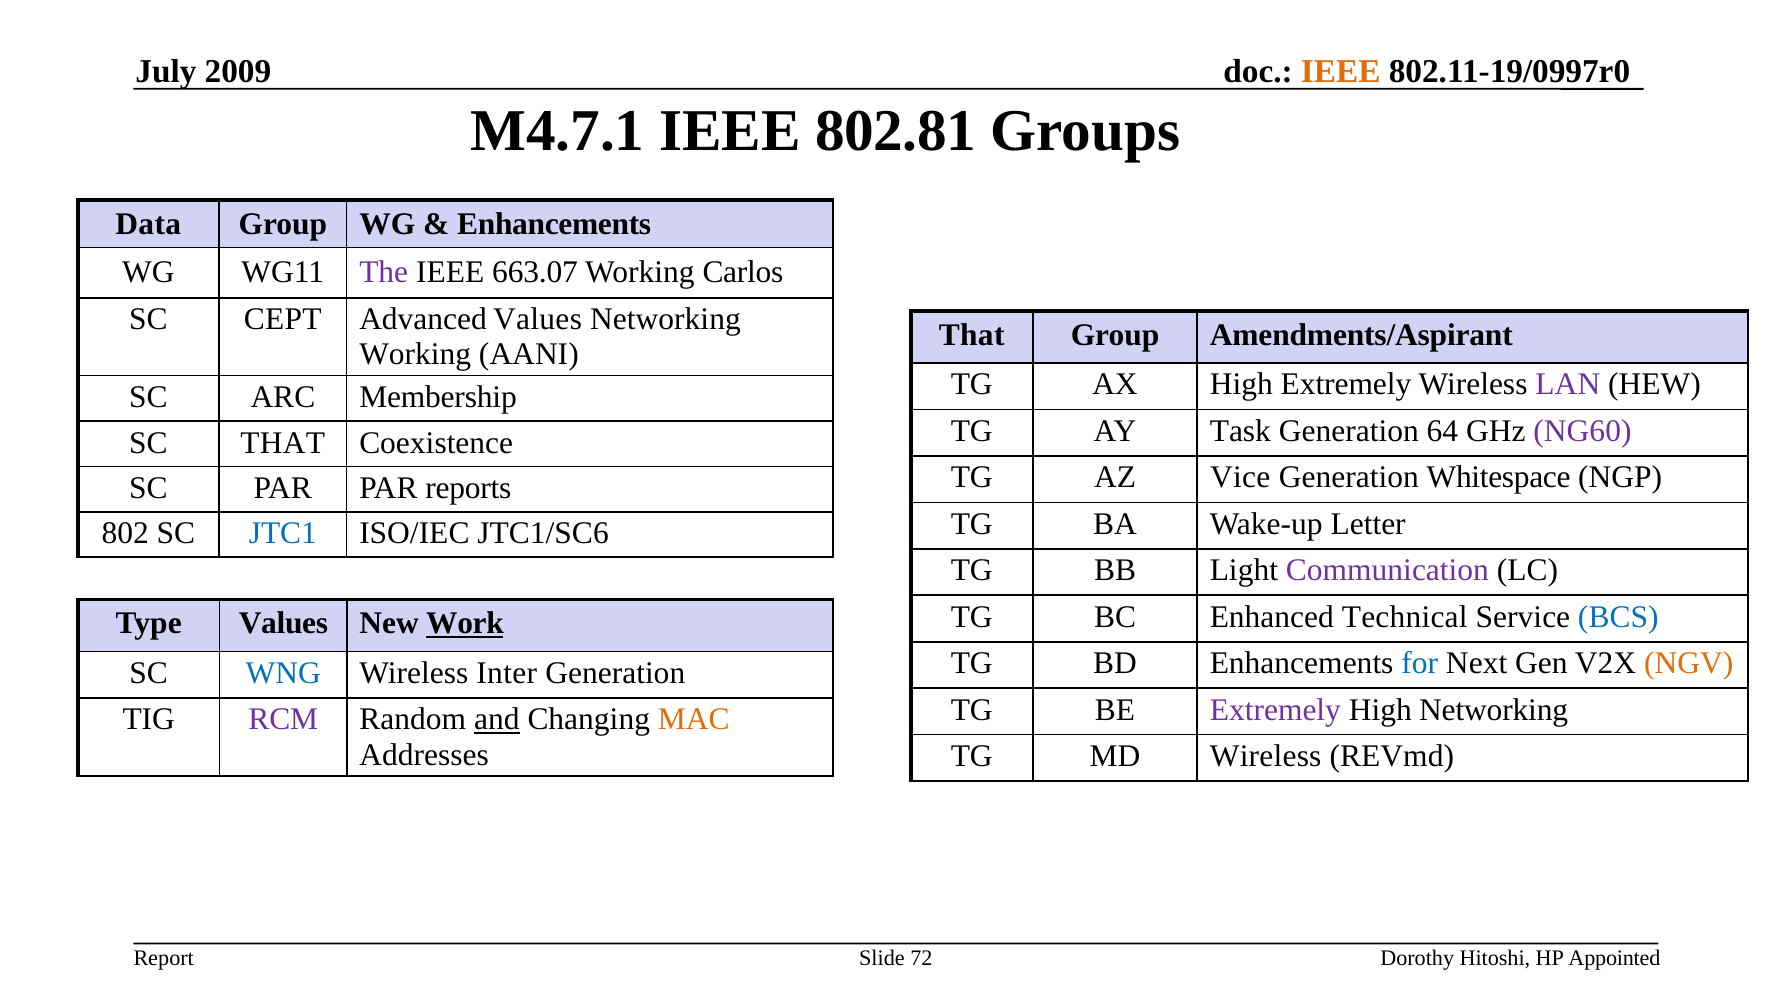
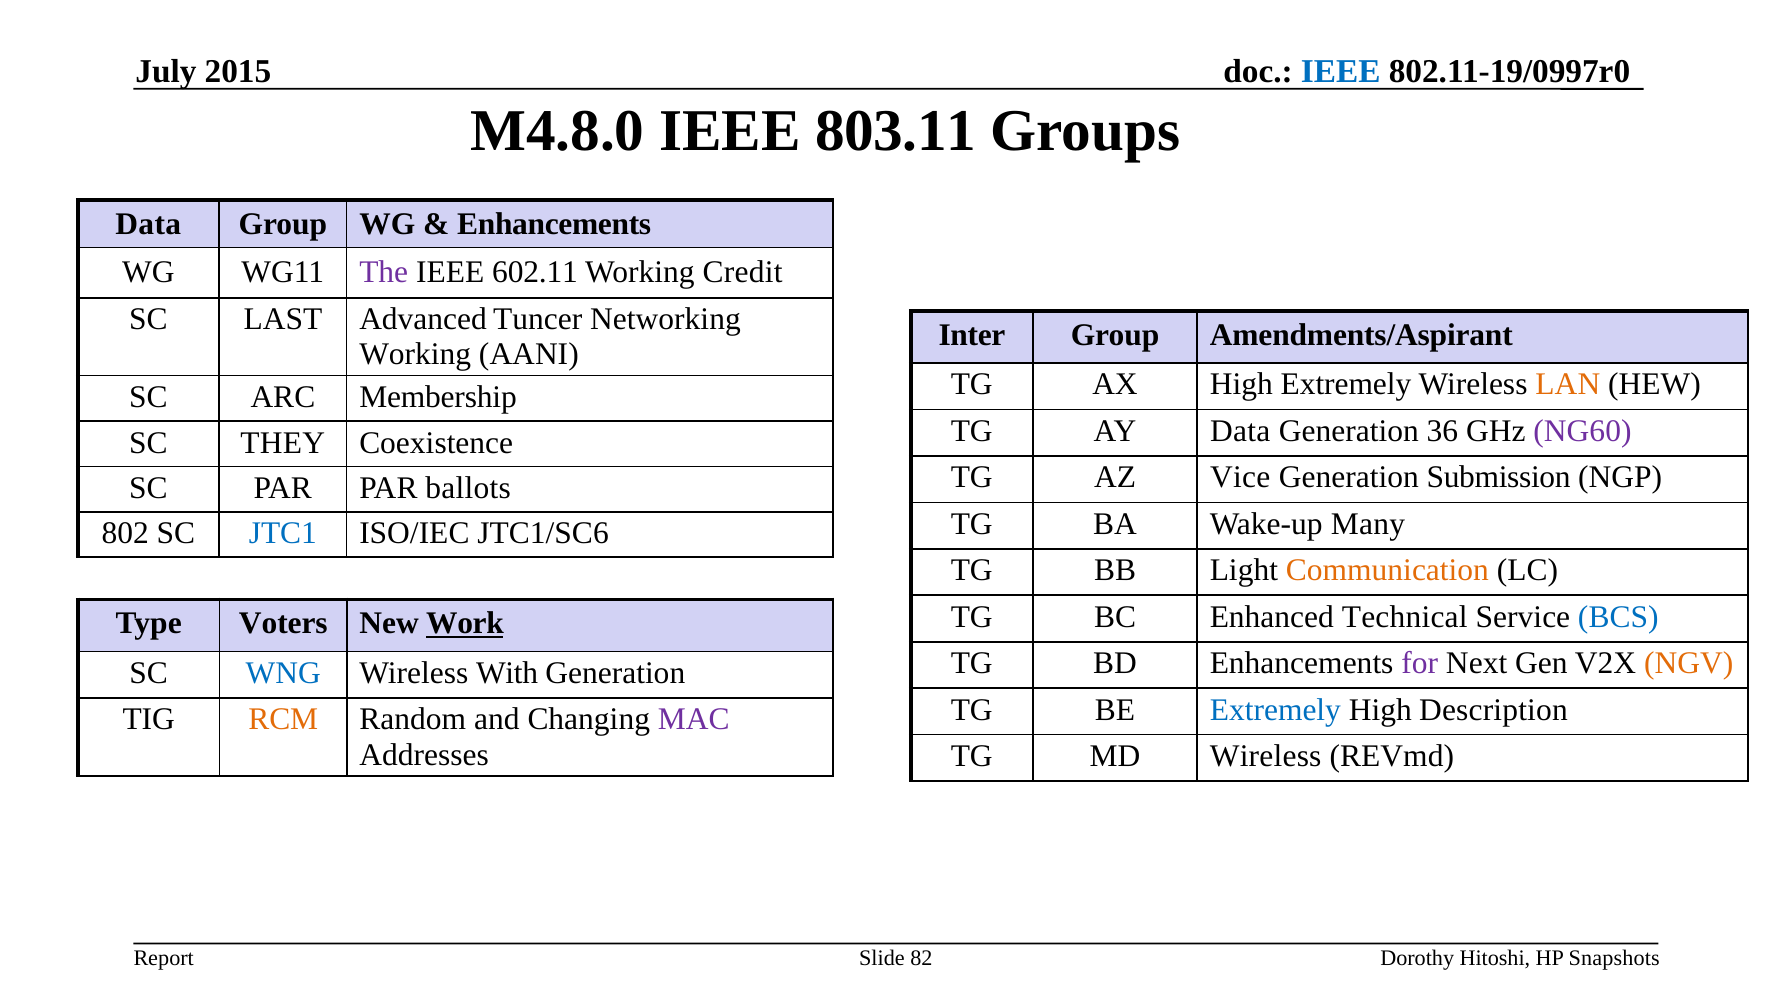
2009: 2009 -> 2015 (238, 71)
IEEE colour: orange -> blue (1341, 71)
M4.7.1: M4.7.1 -> M4.8.0 (557, 131)
802.81: 802.81 -> 803.11 (896, 131)
663.07: 663.07 -> 602.11 (535, 272)
Carlos: Carlos -> Credit (743, 272)
CEPT: CEPT -> LAST (283, 320)
Advanced Values: Values -> Tuncer (538, 320)
That: That -> Inter (972, 335)
LAN colour: purple -> orange (1568, 385)
AY Task: Task -> Data (1240, 431)
64: 64 -> 36 (1442, 431)
SC THAT: THAT -> THEY (283, 443)
Whitespace: Whitespace -> Submission (1499, 478)
reports: reports -> ballots (468, 488)
Letter: Letter -> Many (1368, 524)
Communication colour: purple -> orange (1387, 571)
Type Values: Values -> Voters (283, 624)
for colour: blue -> purple (1420, 664)
Inter: Inter -> With (507, 674)
Extremely colour: purple -> blue (1275, 710)
High Networking: Networking -> Description (1493, 710)
RCM colour: purple -> orange (283, 720)
and underline: present -> none (497, 720)
MAC colour: orange -> purple (694, 720)
72: 72 -> 82 (921, 959)
Appointed: Appointed -> Snapshots (1614, 959)
